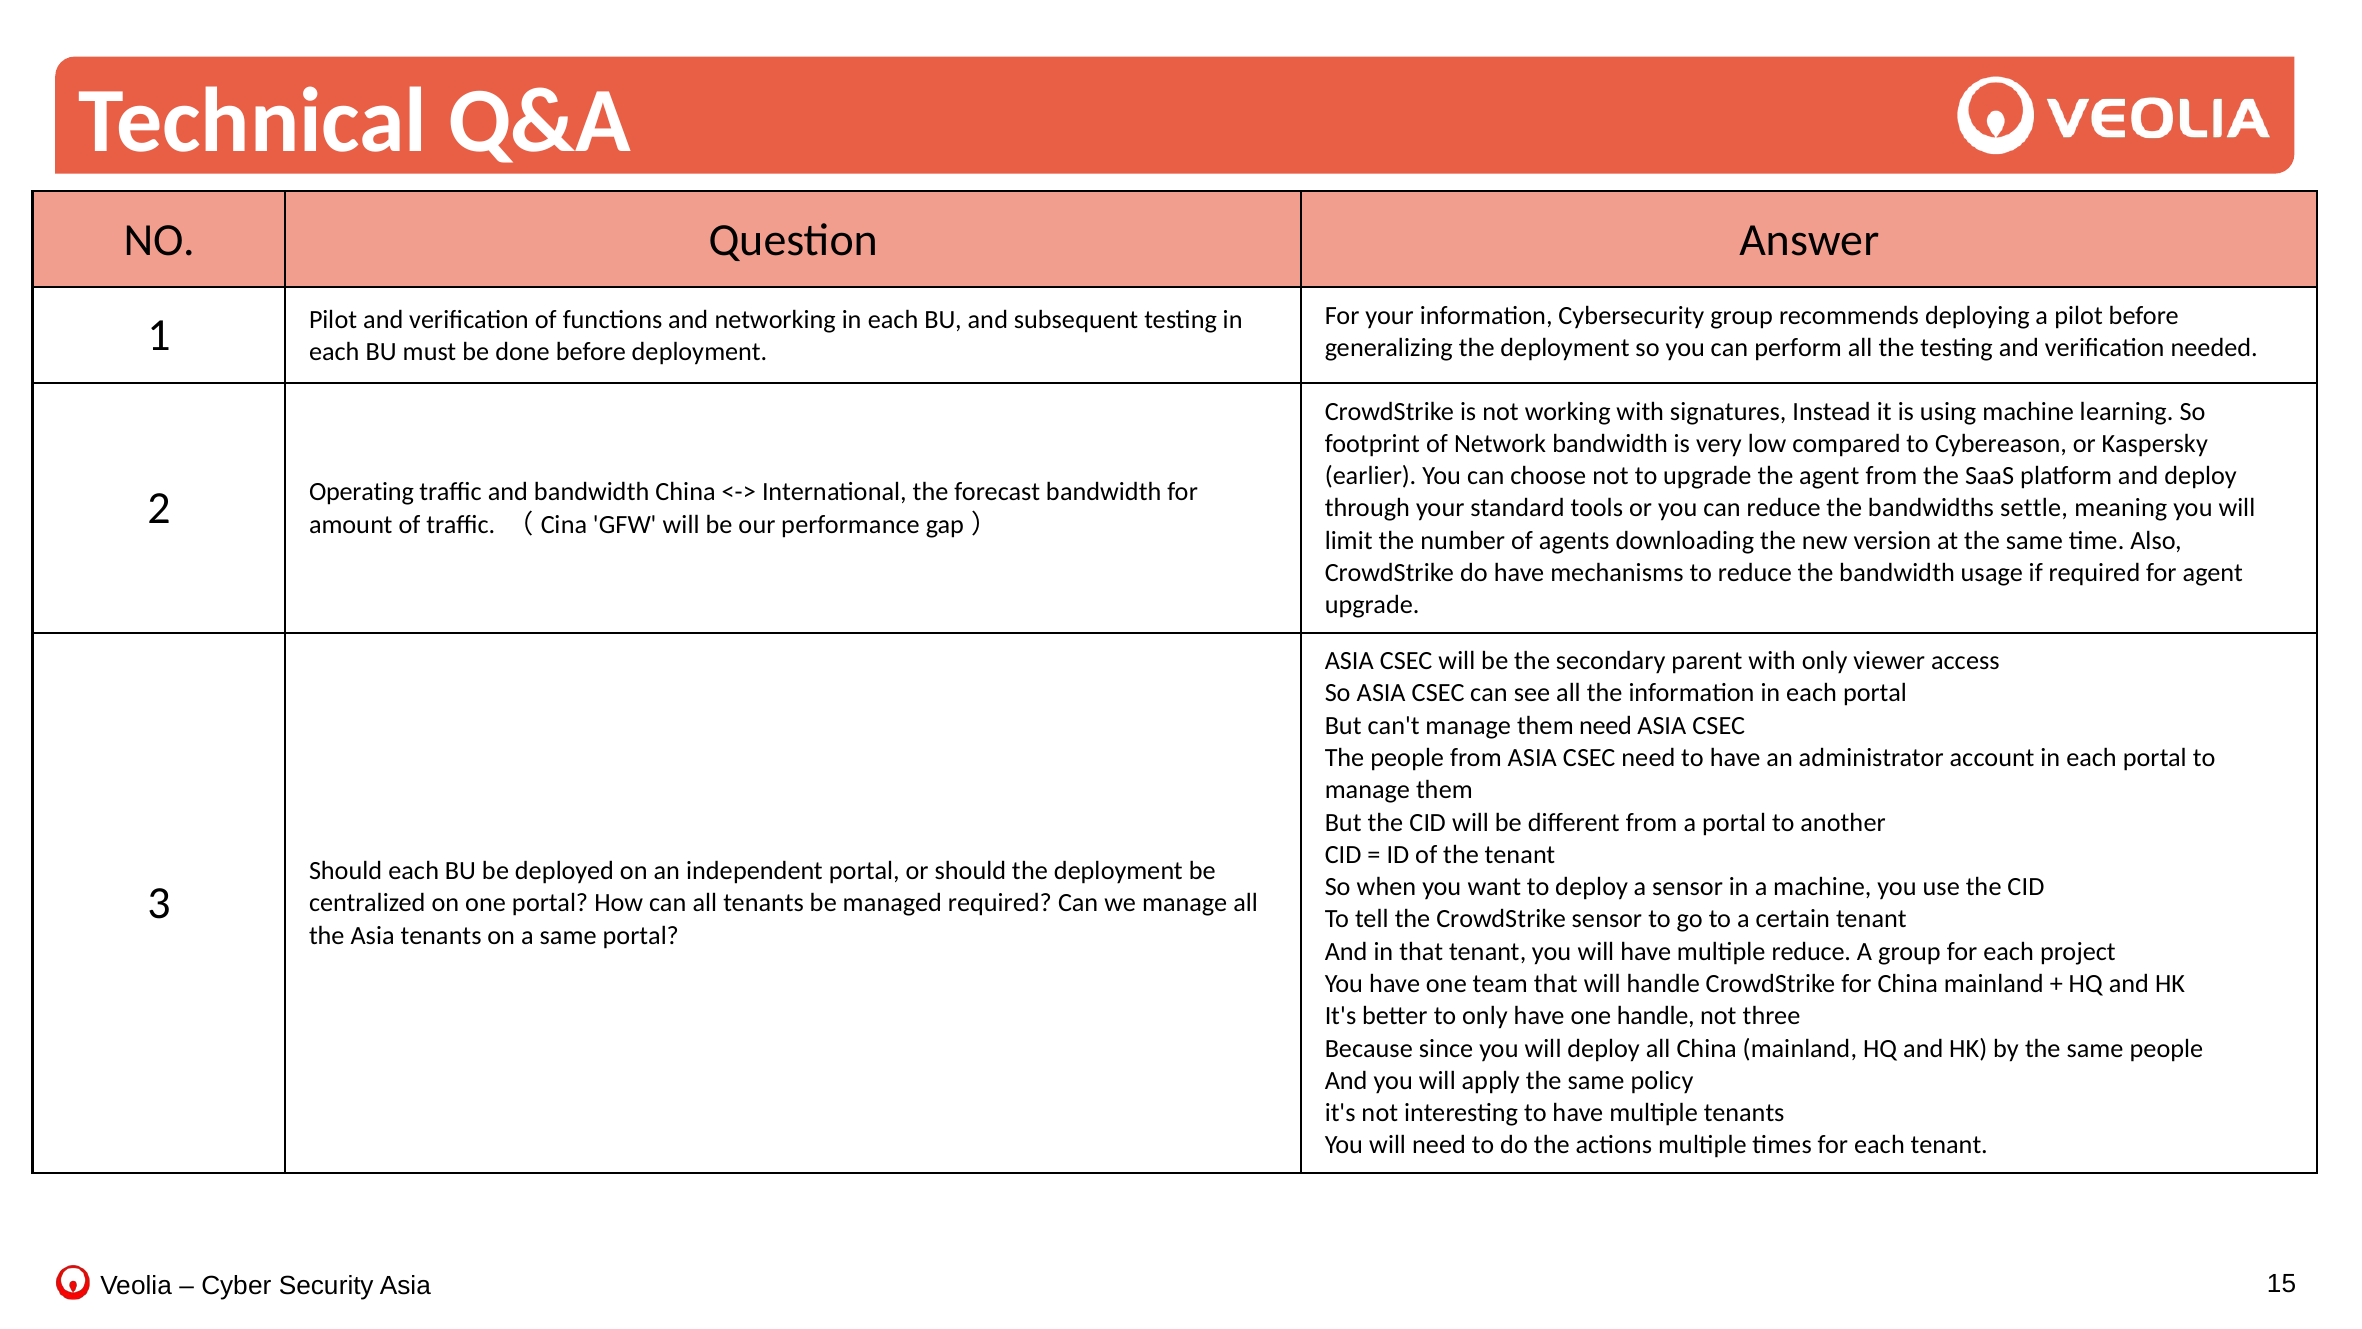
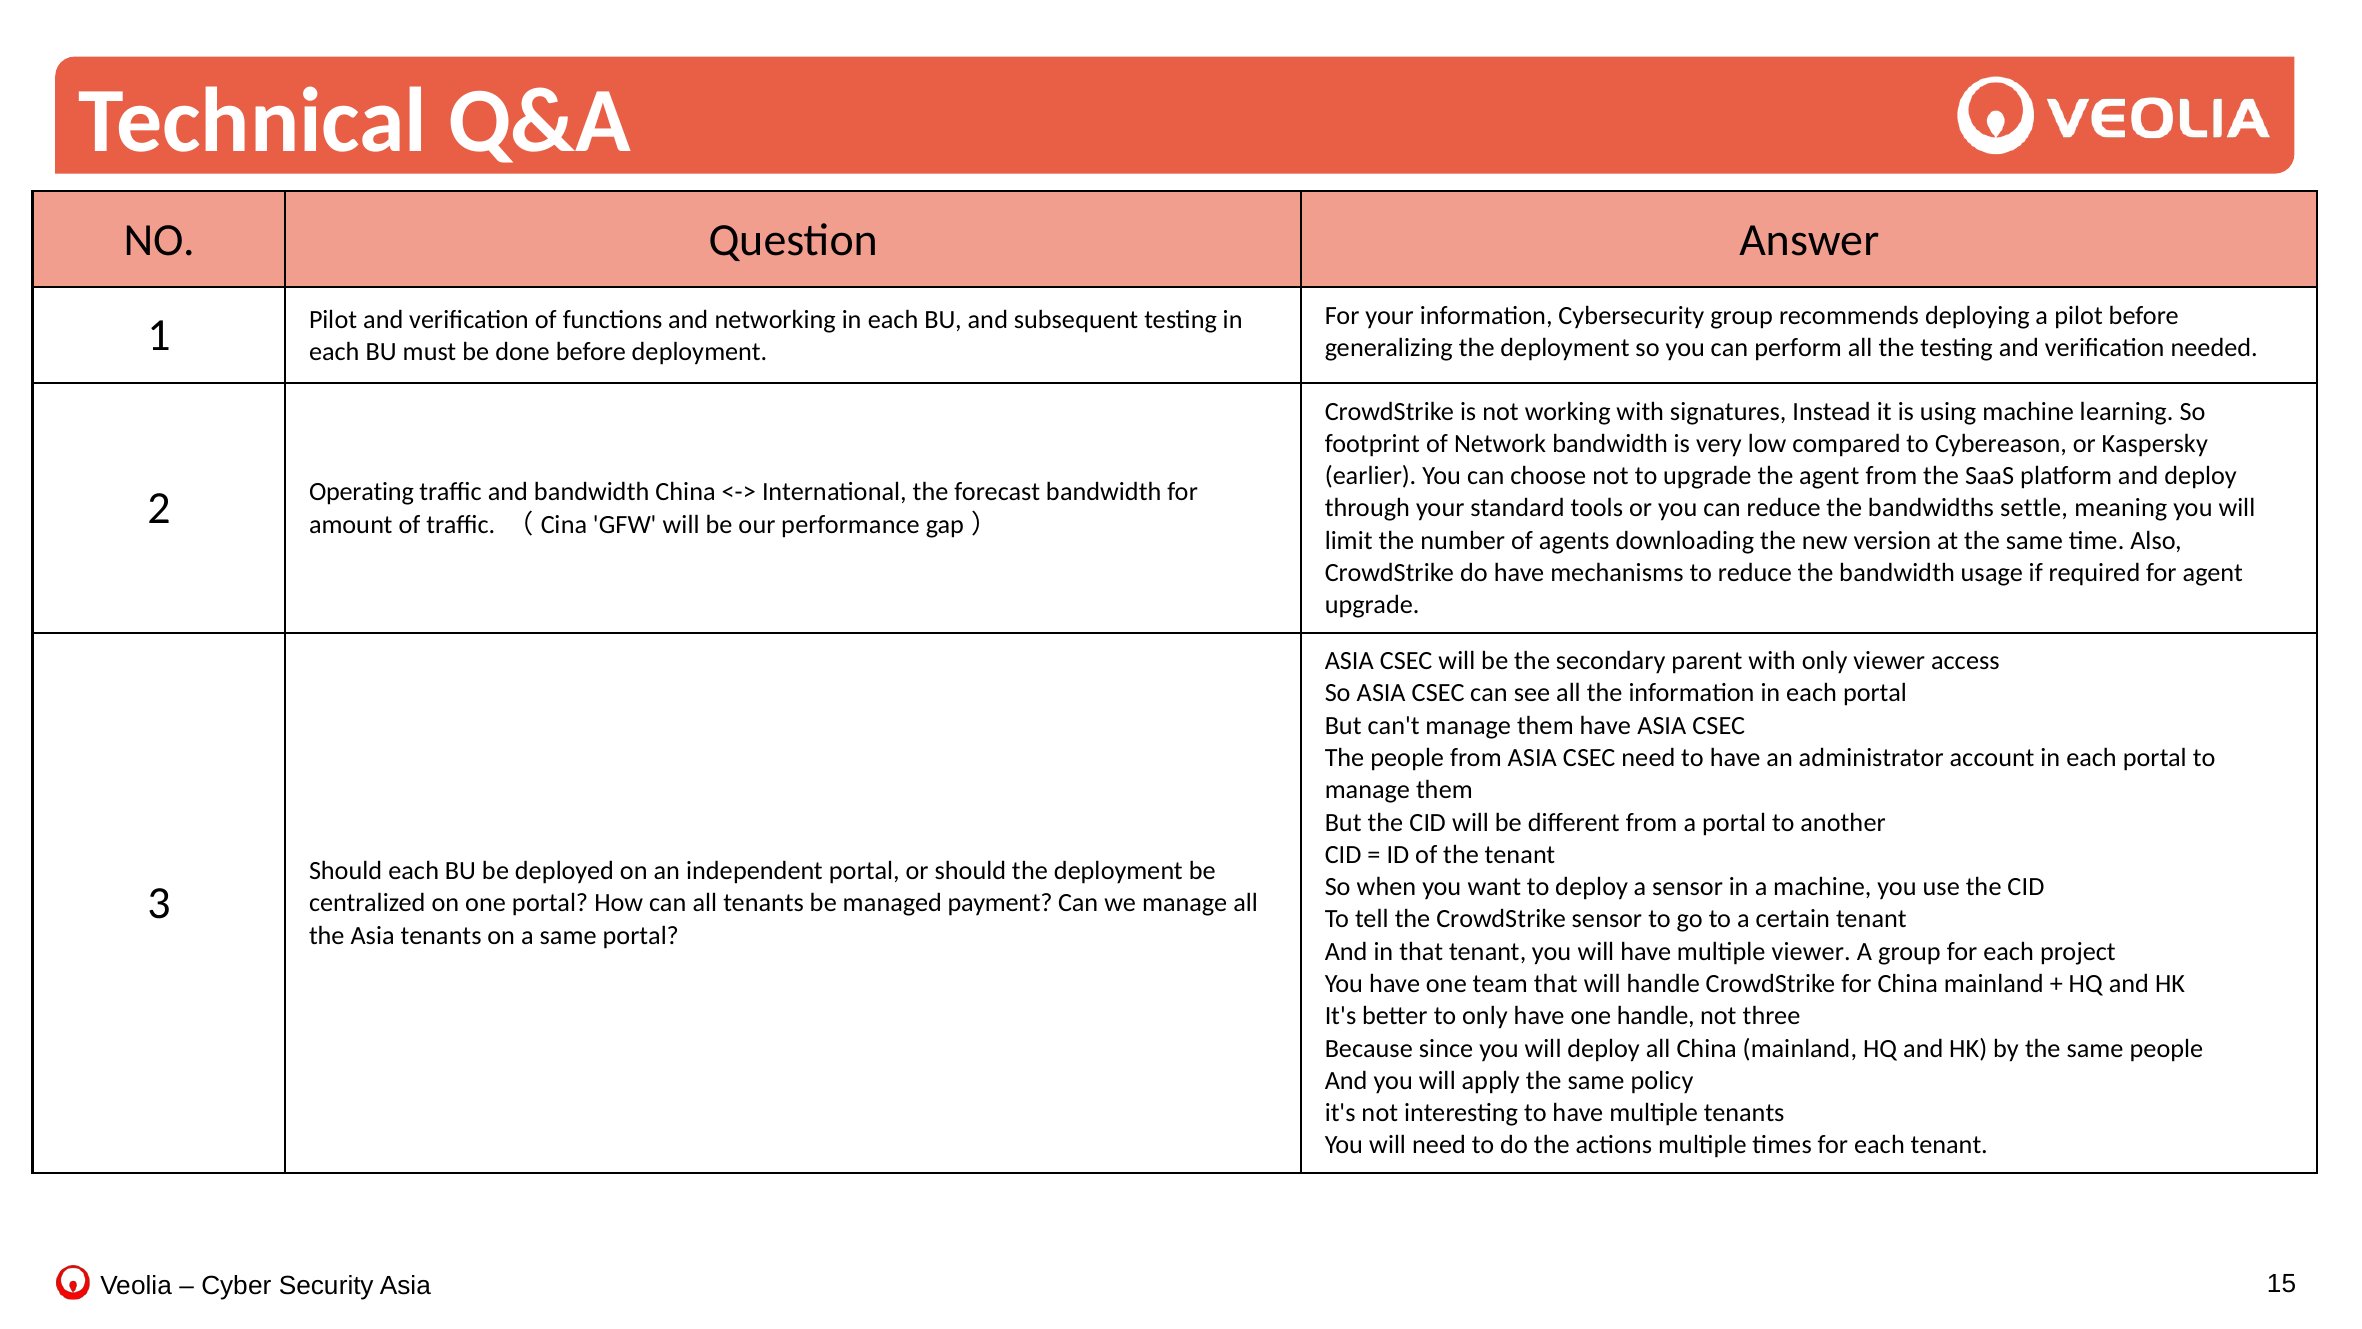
them need: need -> have (1605, 725)
managed required: required -> payment (1000, 903)
multiple reduce: reduce -> viewer (1811, 951)
